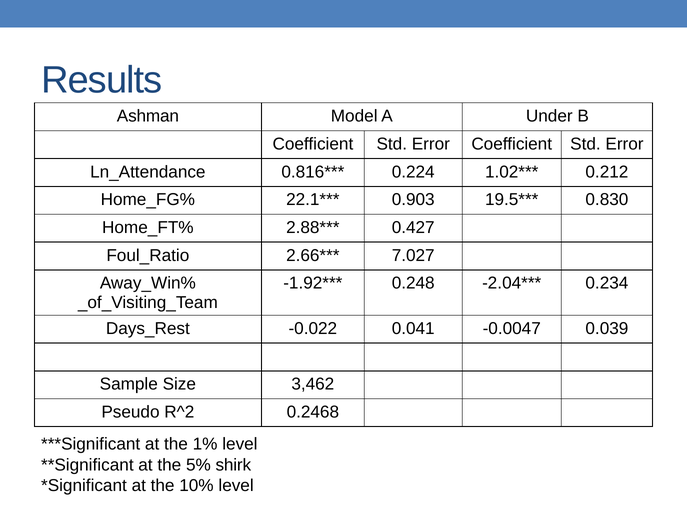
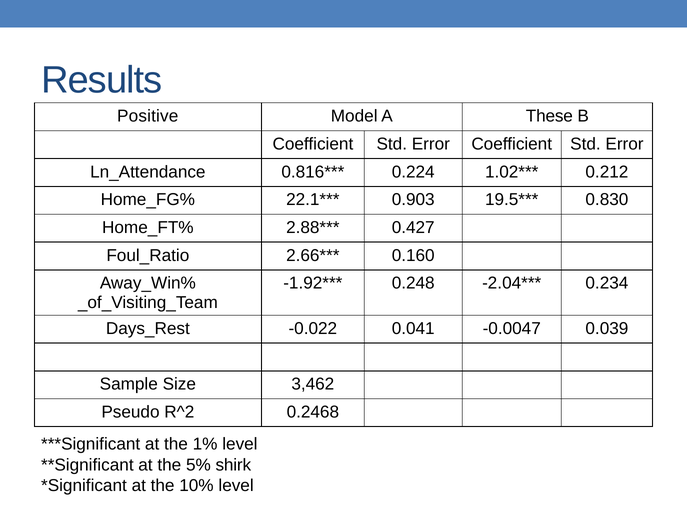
Ashman: Ashman -> Positive (148, 116)
Under: Under -> These (549, 116)
7.027: 7.027 -> 0.160 (413, 256)
